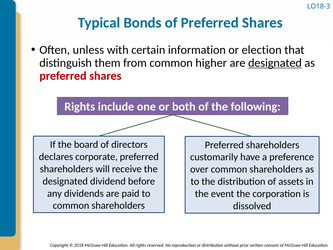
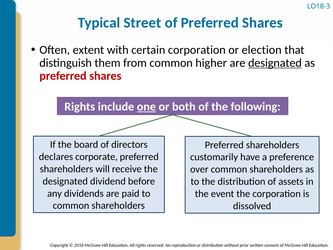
Bonds: Bonds -> Street (143, 23)
unless: unless -> extent (88, 50)
certain information: information -> corporation (197, 50)
one underline: none -> present (146, 107)
